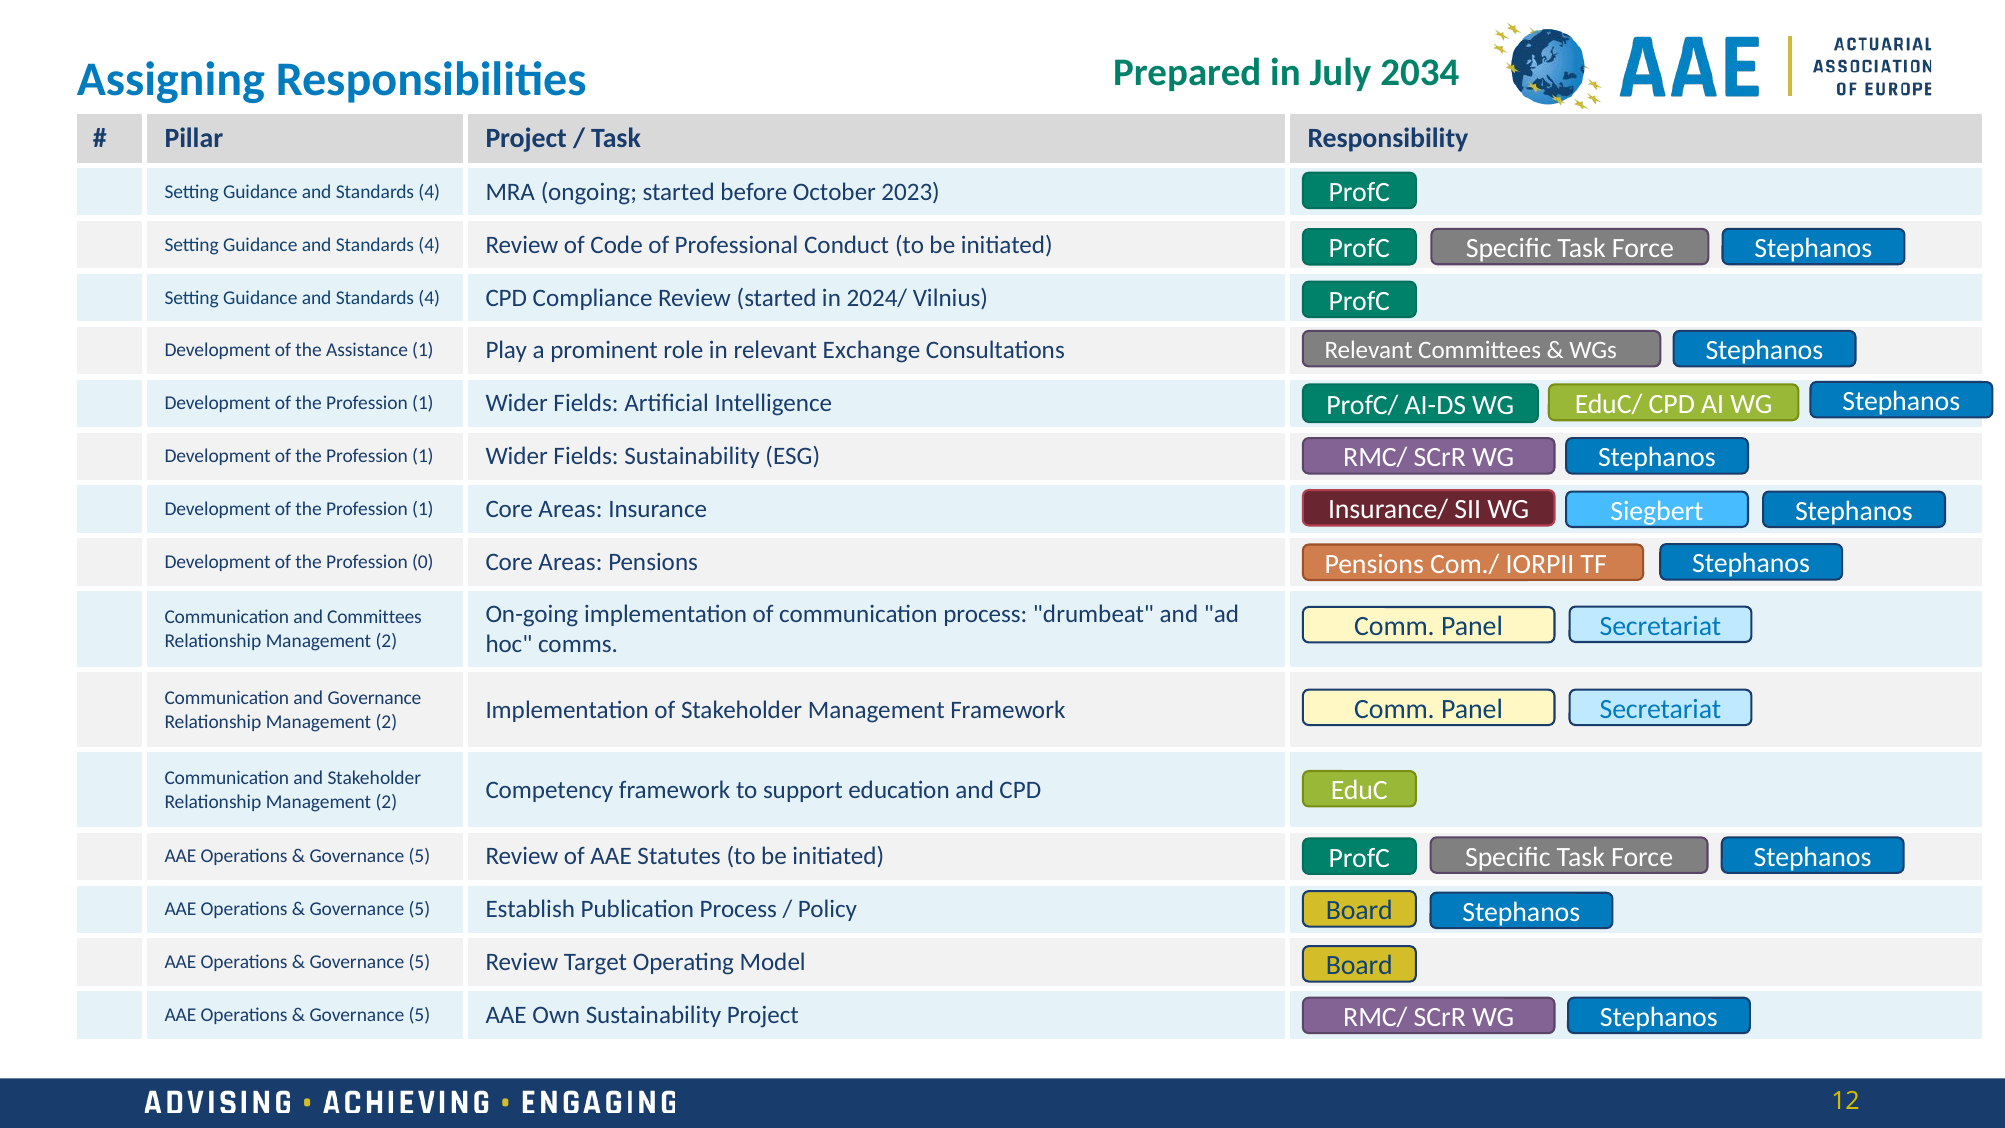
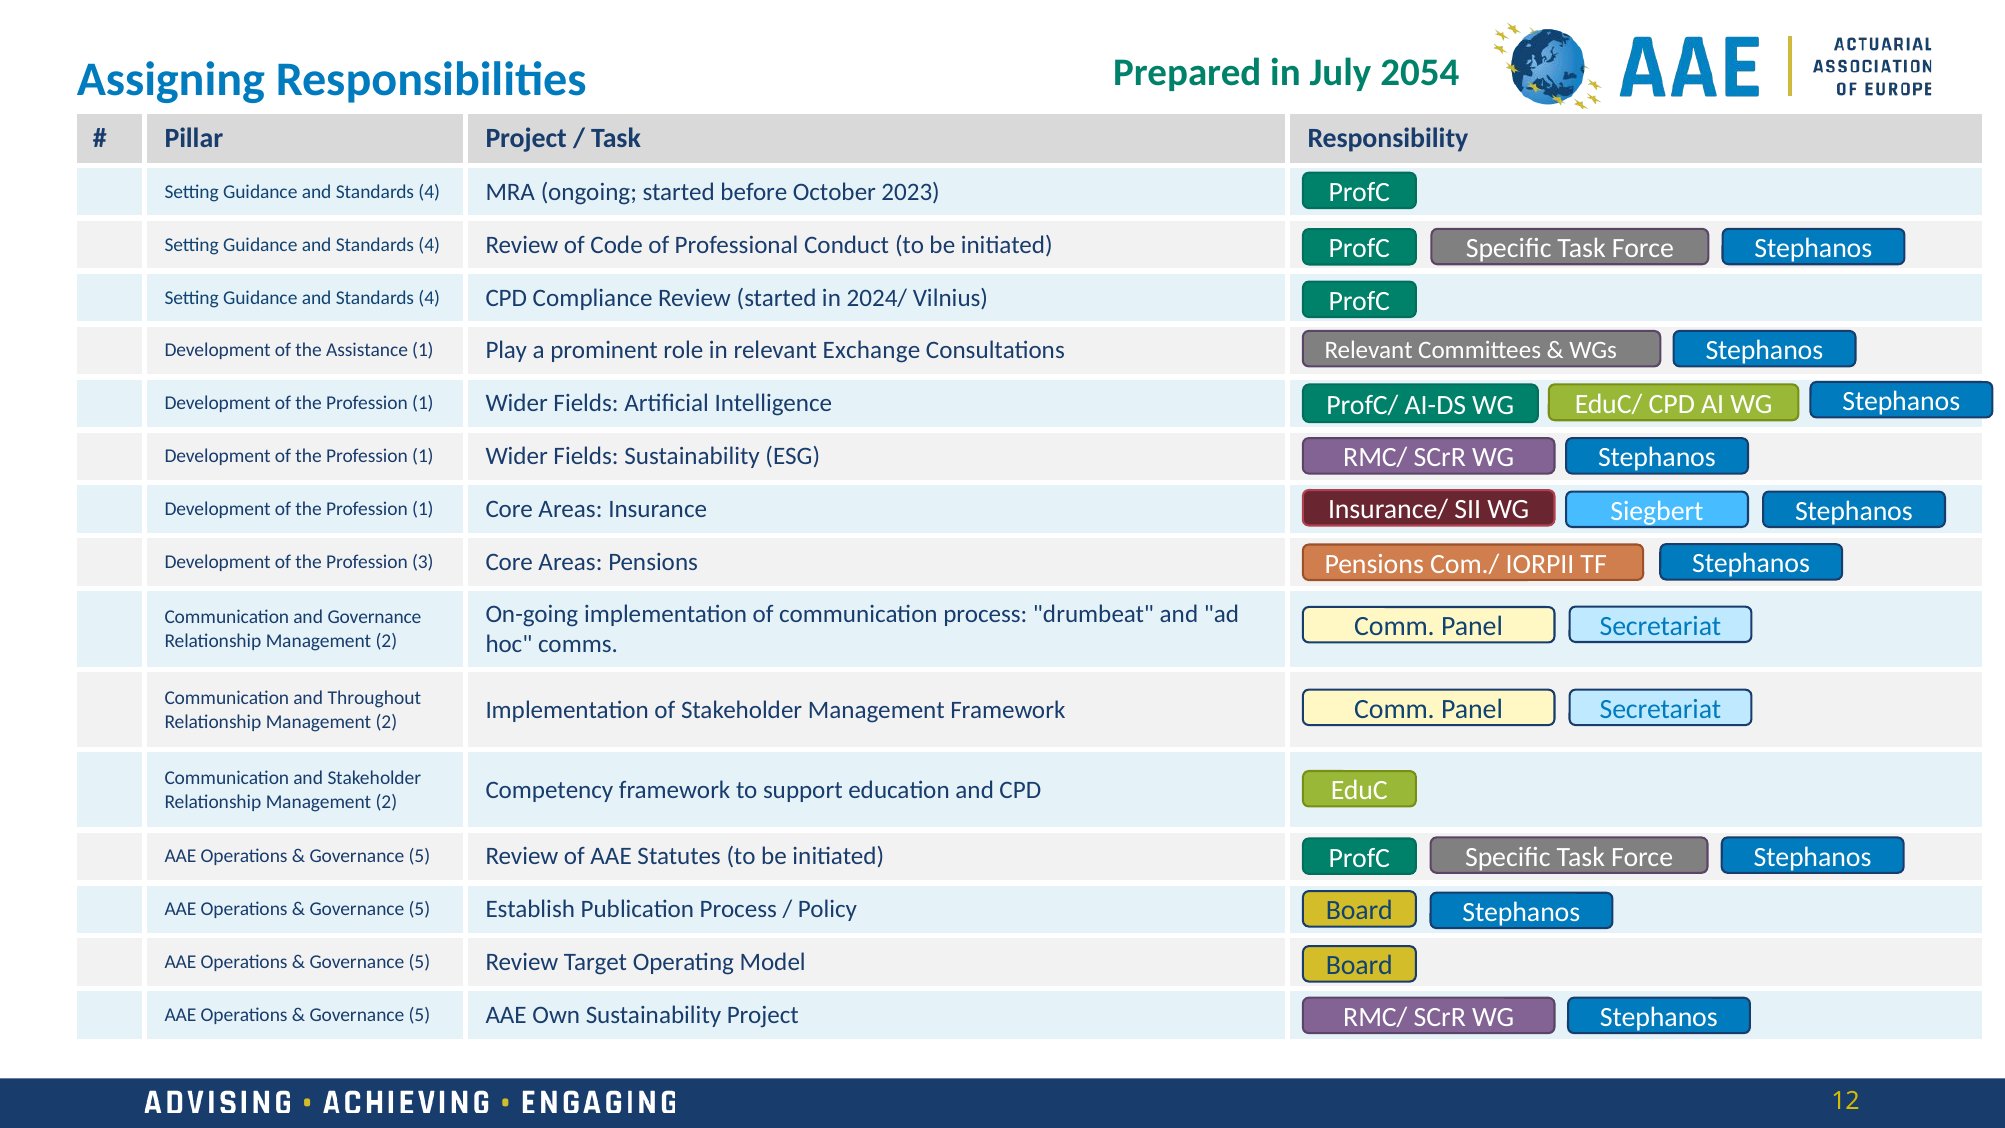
2034: 2034 -> 2054 (1420, 73)
0: 0 -> 3 (423, 562)
and Committees: Committees -> Governance (374, 617)
and Governance: Governance -> Throughout (374, 698)
